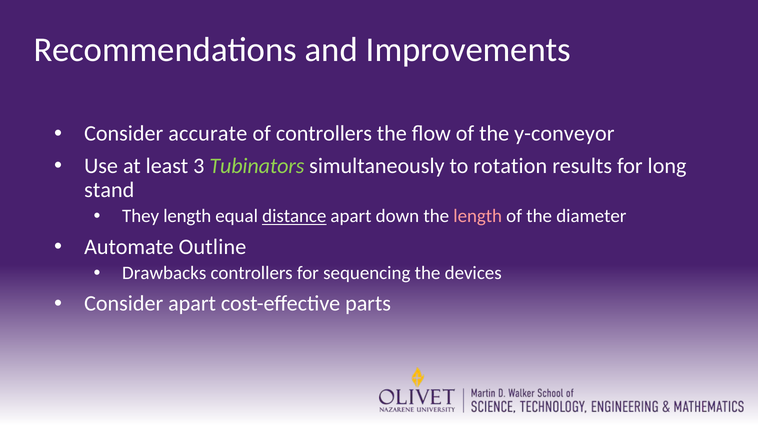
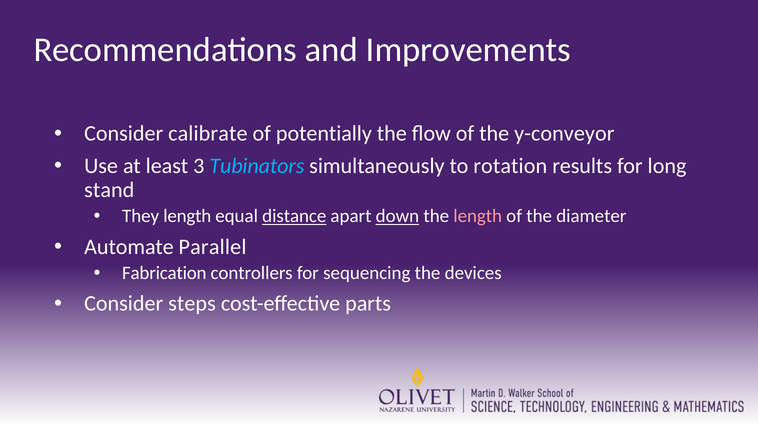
accurate: accurate -> calibrate (208, 134)
of controllers: controllers -> potentially (324, 134)
Tubinators colour: light green -> light blue (257, 166)
down underline: none -> present (397, 216)
Outline: Outline -> Parallel (213, 247)
Drawbacks: Drawbacks -> Fabrication (164, 273)
Consider apart: apart -> steps (192, 304)
